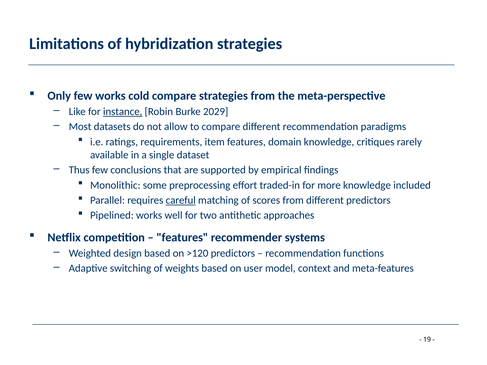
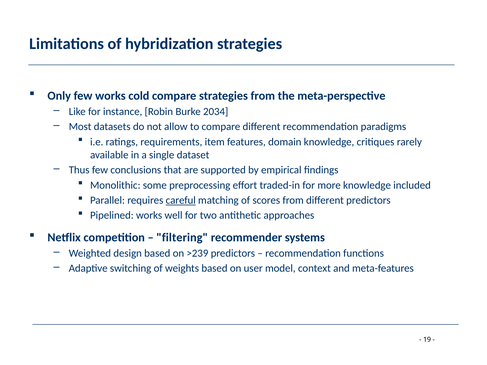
instance underline: present -> none (123, 112)
2029: 2029 -> 2034 (216, 112)
features: features -> filtering (182, 238)
>120: >120 -> >239 (197, 253)
